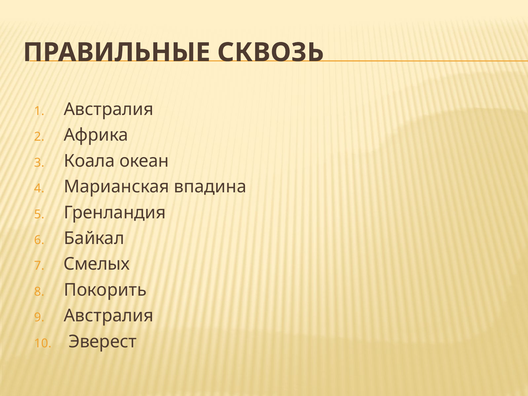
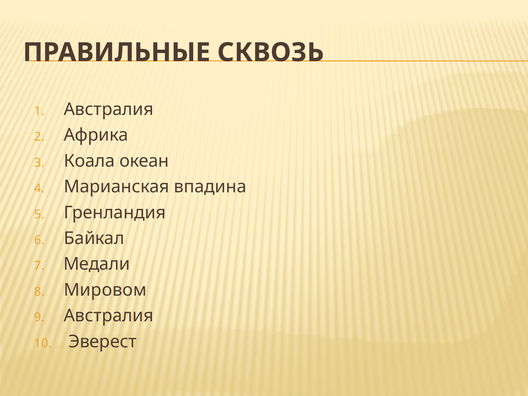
Смелых: Смелых -> Медали (97, 264)
Покорить: Покорить -> Мировом (105, 290)
